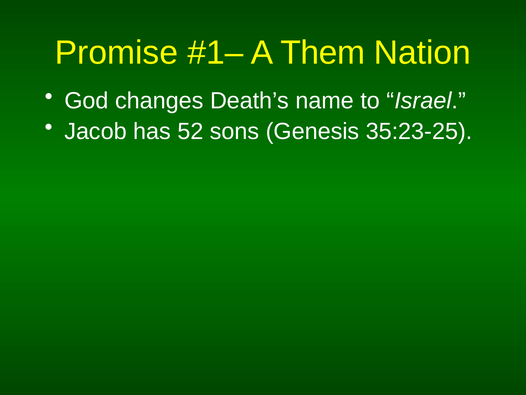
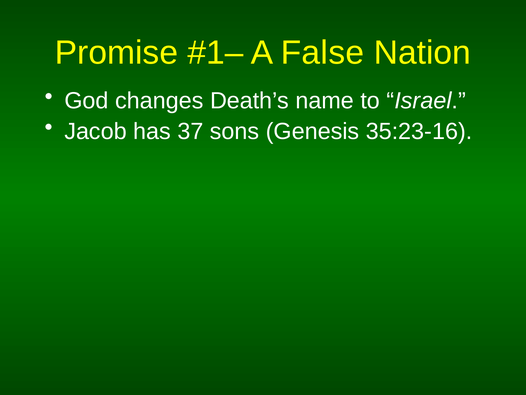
Them: Them -> False (323, 53)
52: 52 -> 37 (190, 131)
35:23-25: 35:23-25 -> 35:23-16 (419, 131)
